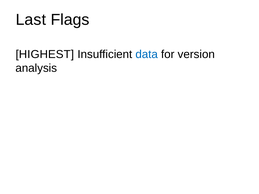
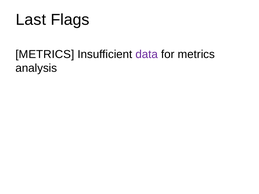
HIGHEST: HIGHEST -> METRICS (45, 54)
data colour: blue -> purple (147, 54)
for version: version -> metrics (196, 54)
